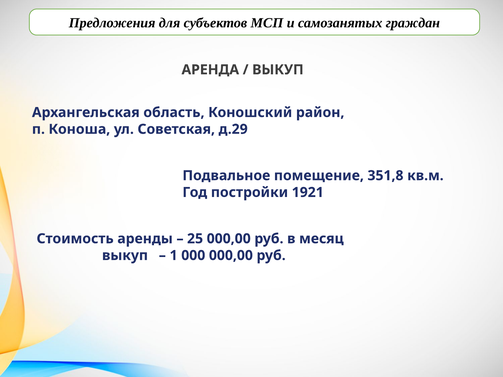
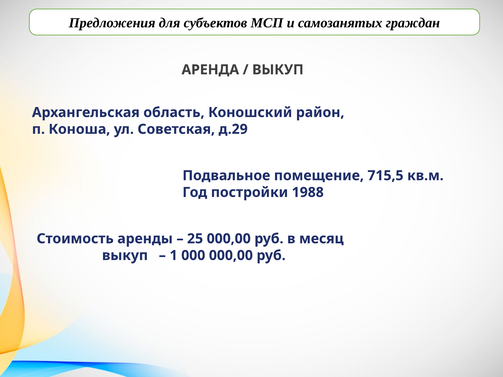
351,8: 351,8 -> 715,5 (385, 176)
1921: 1921 -> 1988 (308, 192)
